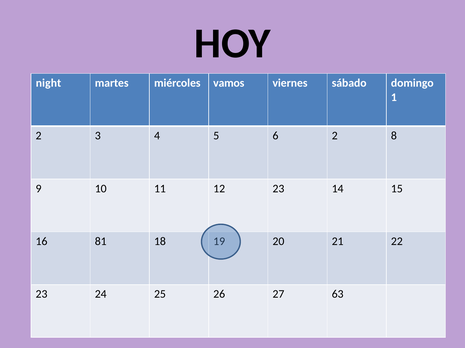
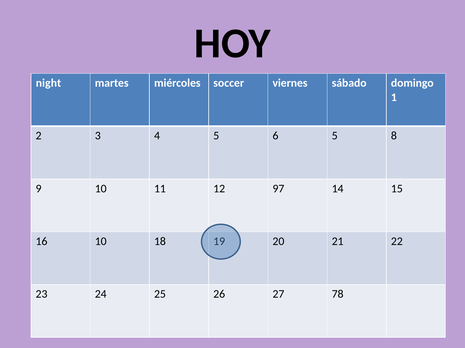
vamos: vamos -> soccer (229, 83)
6 2: 2 -> 5 (335, 136)
12 23: 23 -> 97 (278, 189)
16 81: 81 -> 10 (101, 242)
63: 63 -> 78 (338, 295)
